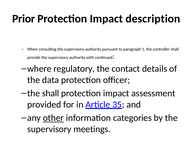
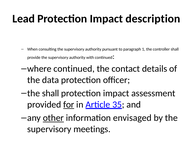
Prior: Prior -> Lead (24, 19)
where regulatory: regulatory -> continued (74, 69)
for underline: none -> present (69, 104)
categories: categories -> envisaged (132, 118)
